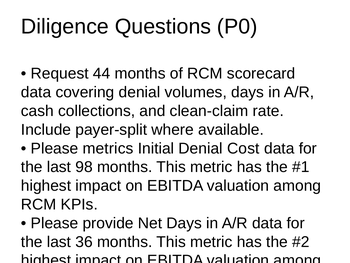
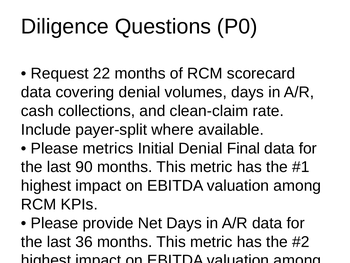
44: 44 -> 22 (102, 73)
Denial Cost: Cost -> Final (243, 148)
98: 98 -> 90 (84, 167)
